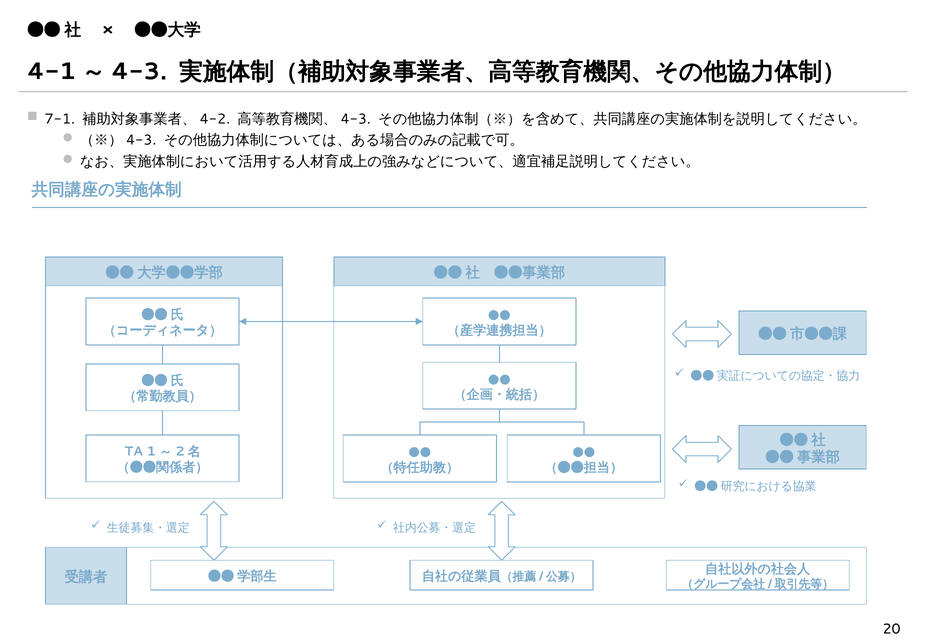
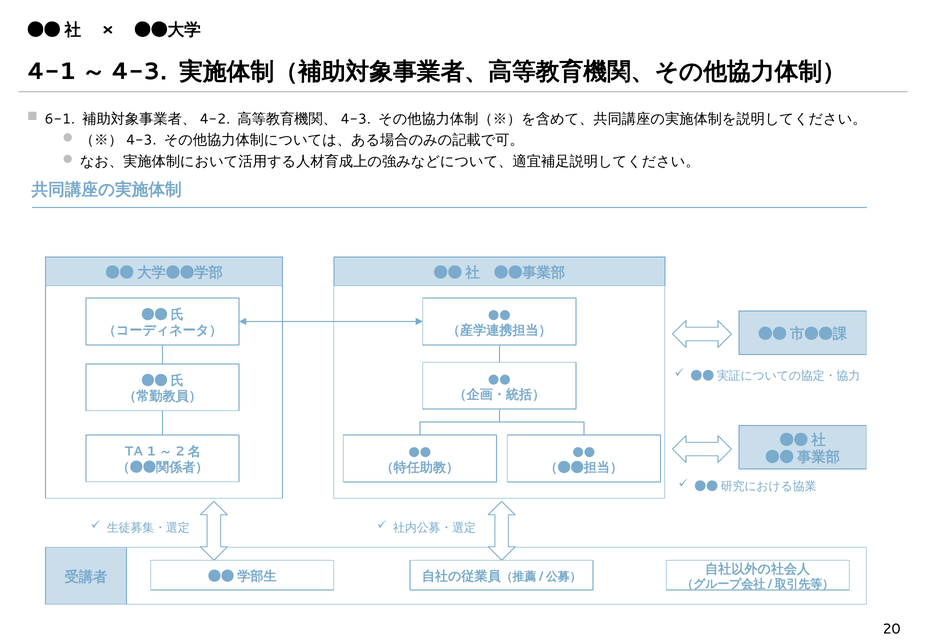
7-1: 7-1 -> 6-1 (60, 119)
